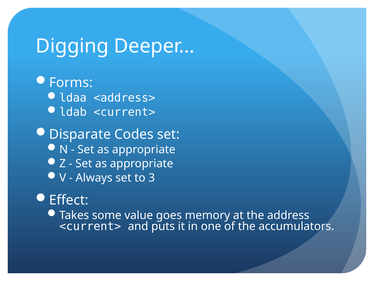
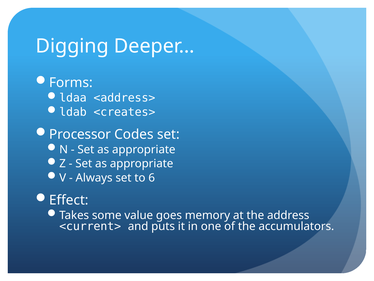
ldab <current>: <current> -> <creates> (124, 112)
Disparate: Disparate -> Processor (80, 134)
3: 3 -> 6 (152, 177)
